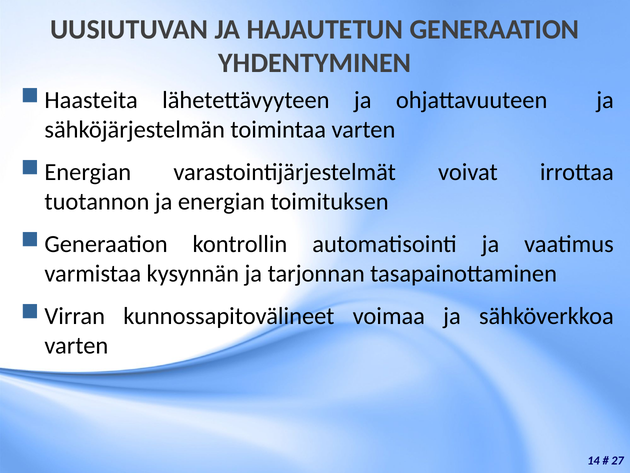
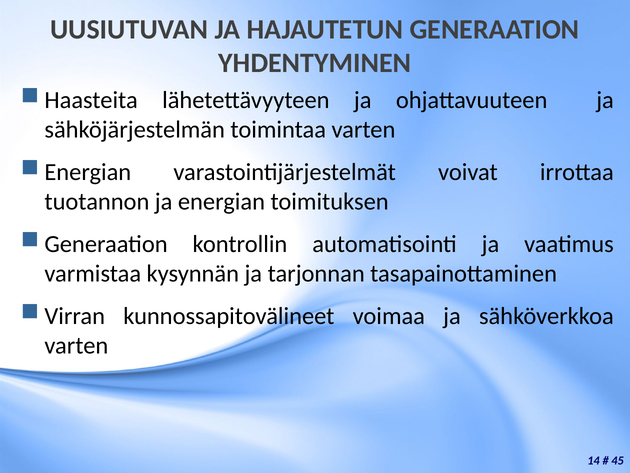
27: 27 -> 45 (618, 460)
